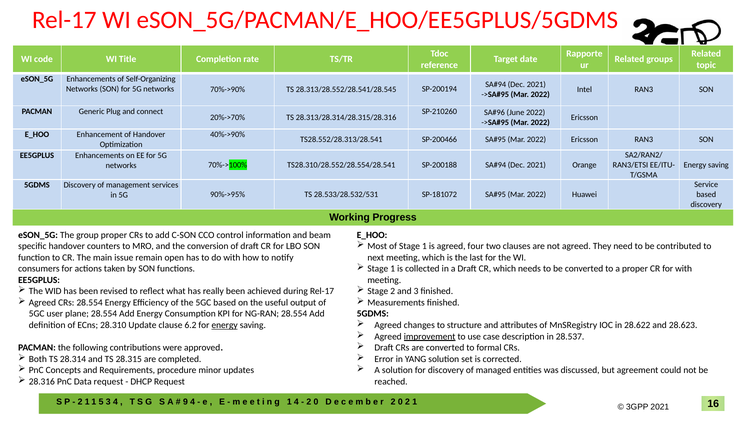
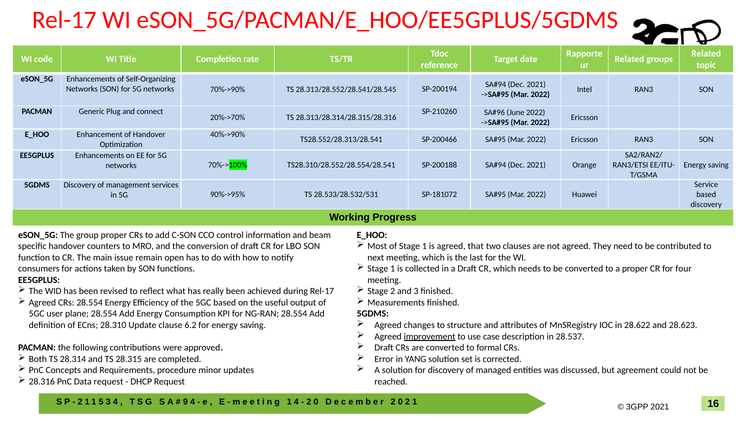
four: four -> that (476, 246)
for with: with -> four (684, 269)
energy underline: present -> none (225, 325)
